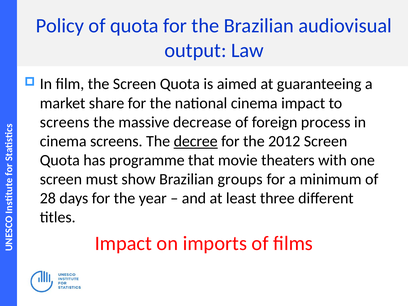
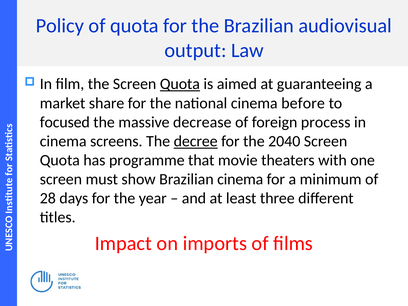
Quota underline: none -> present (180, 84)
cinema impact: impact -> before (303, 103)
screens: screens -> focused (65, 122)
2012: 2012 -> 2040 (284, 141)
Brazilian groups: groups -> cinema (240, 179)
